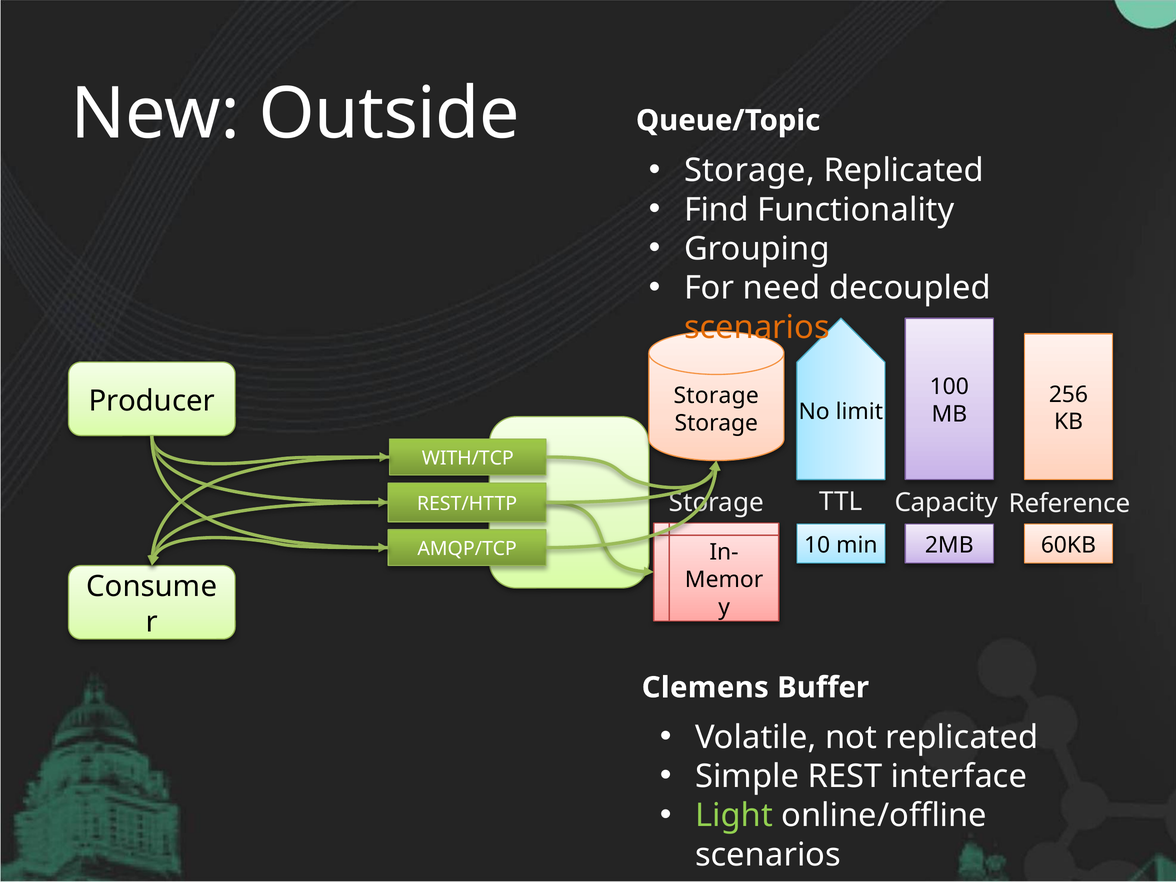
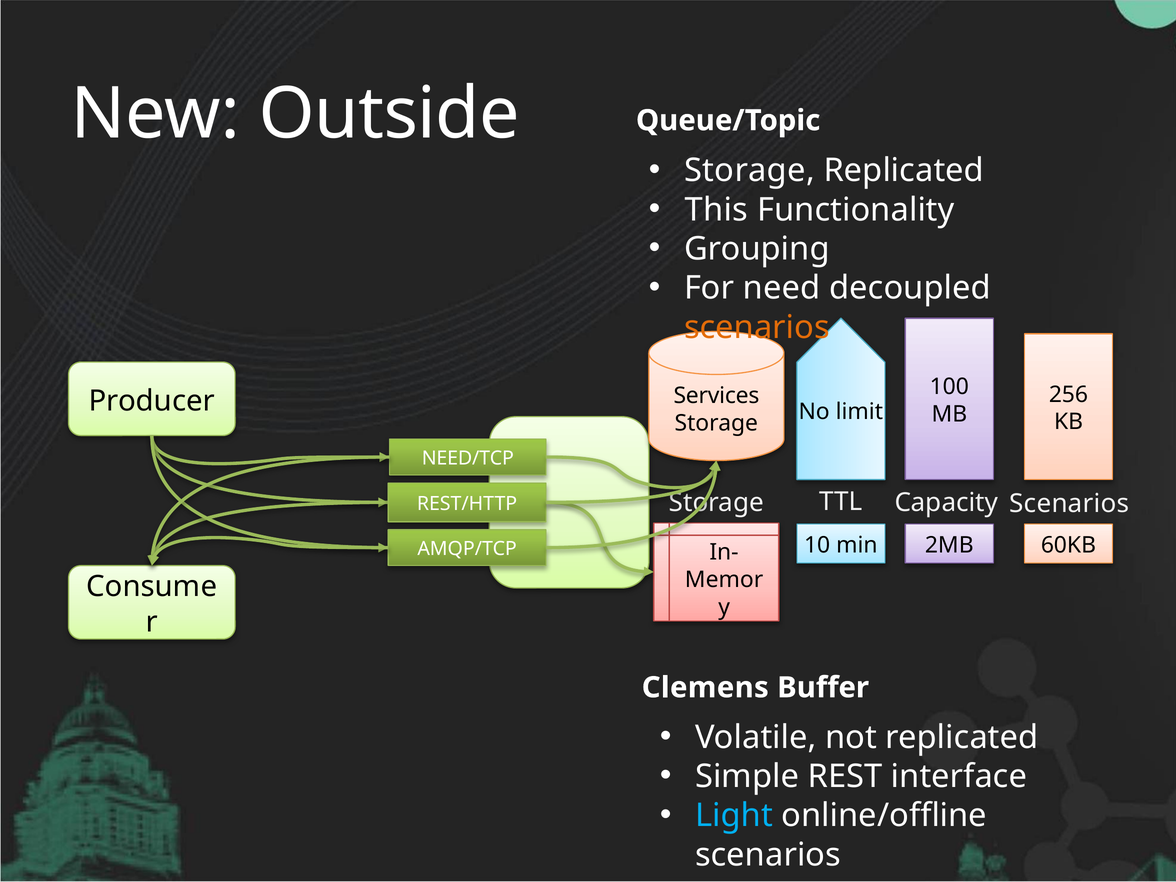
Find: Find -> This (716, 210)
Storage: Storage -> Services (716, 396)
WITH/TCP: WITH/TCP -> NEED/TCP (468, 458)
Capacity Reference: Reference -> Scenarios (1069, 504)
Light colour: light green -> light blue (734, 816)
